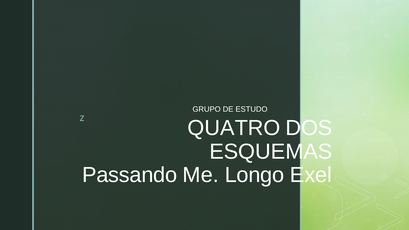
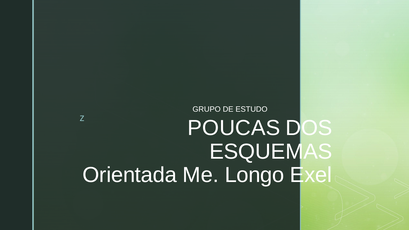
QUATRO: QUATRO -> POUCAS (234, 128)
Passando: Passando -> Orientada (130, 175)
